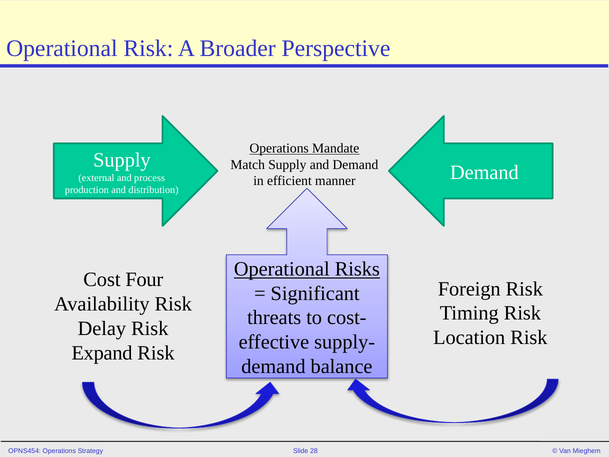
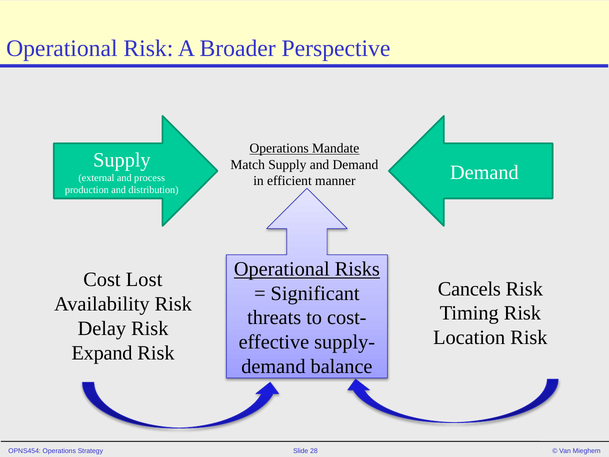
Four: Four -> Lost (144, 280)
Foreign: Foreign -> Cancels (469, 289)
